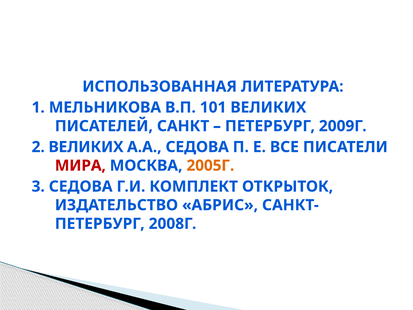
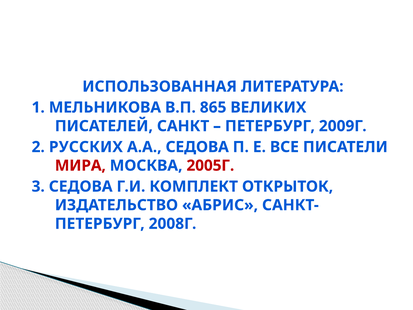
101: 101 -> 865 (213, 107)
2 ВЕЛИКИХ: ВЕЛИКИХ -> РУССКИХ (86, 147)
2005Г colour: orange -> red (210, 165)
